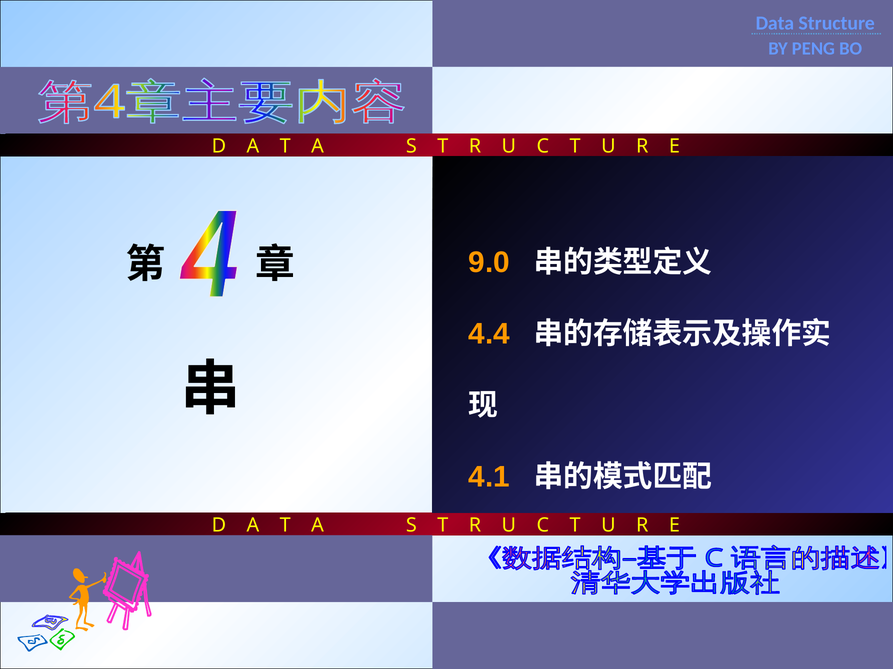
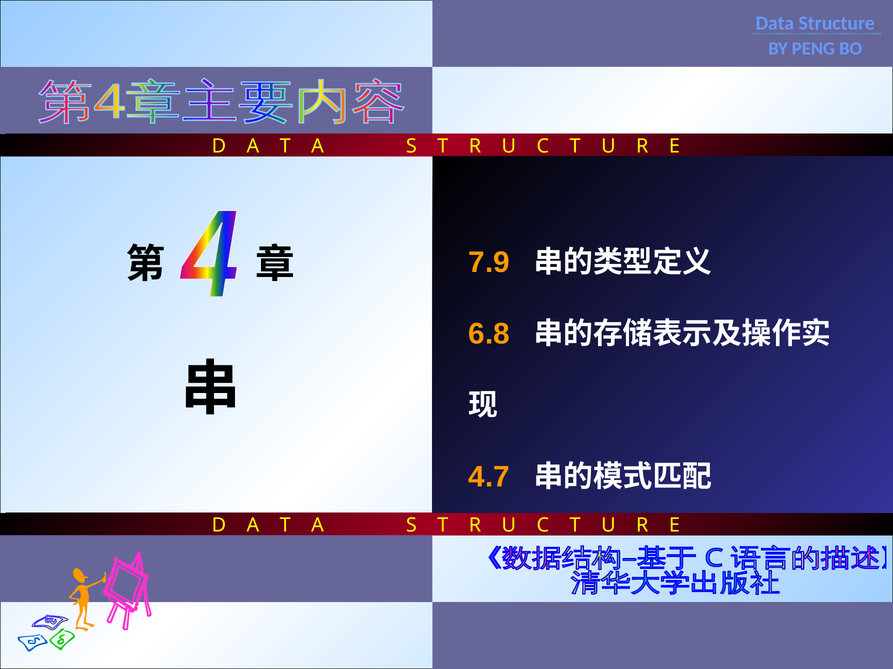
9.0: 9.0 -> 7.9 (489, 263)
4.4: 4.4 -> 6.8 (489, 334)
4.1: 4.1 -> 4.7 (489, 477)
